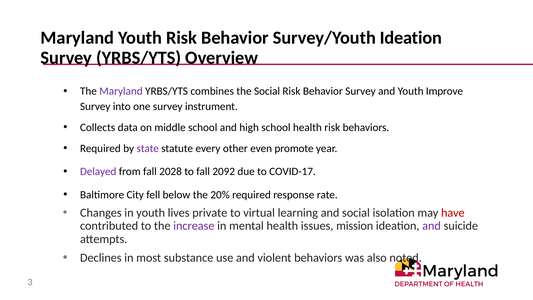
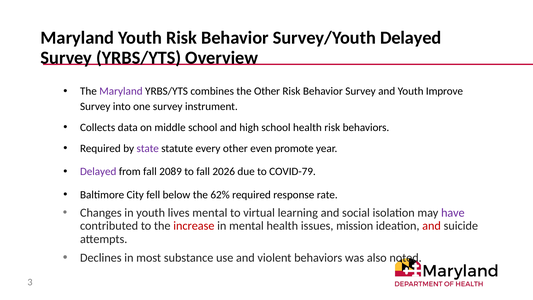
Survey/Youth Ideation: Ideation -> Delayed (411, 38)
the Social: Social -> Other (267, 91)
2028: 2028 -> 2089 (171, 171)
2092: 2092 -> 2026 (224, 171)
COVID-17: COVID-17 -> COVID-79 (292, 171)
20%: 20% -> 62% (220, 195)
lives private: private -> mental (210, 213)
have colour: red -> purple (453, 213)
increase colour: purple -> red (194, 226)
and colour: purple -> red (432, 226)
